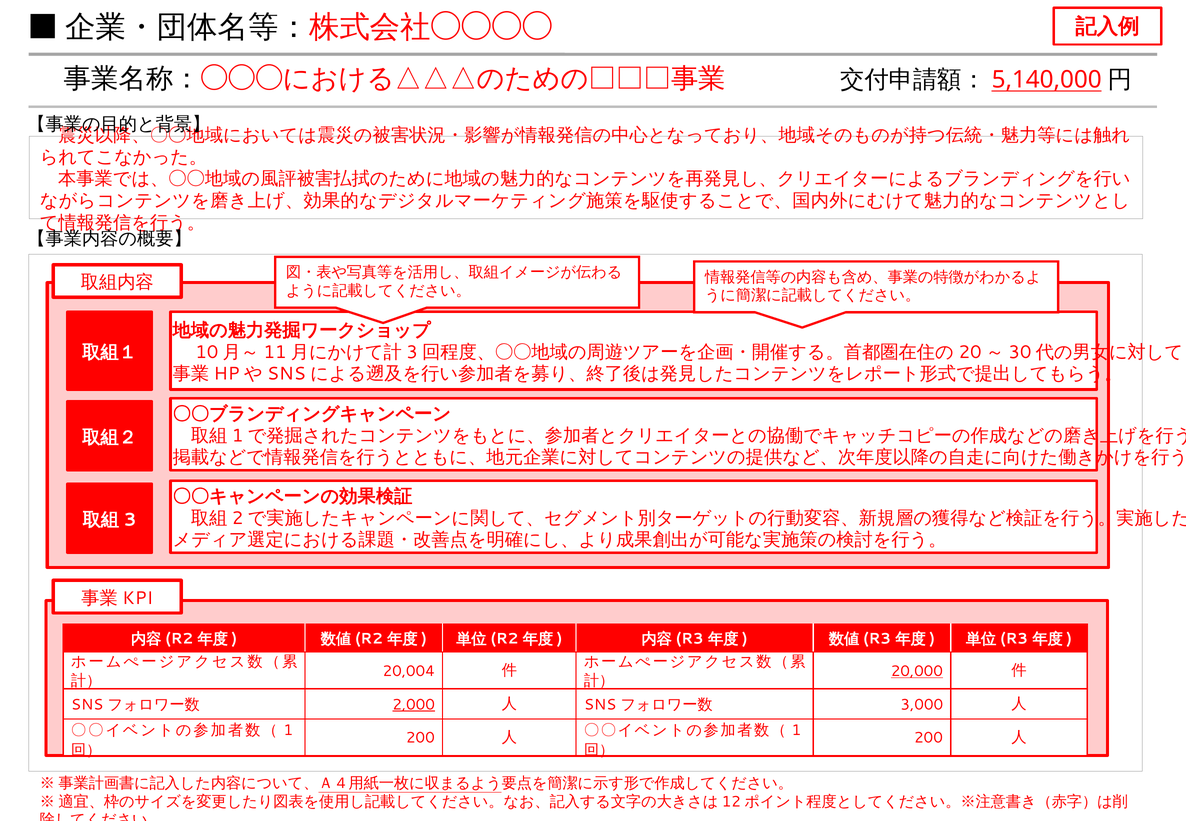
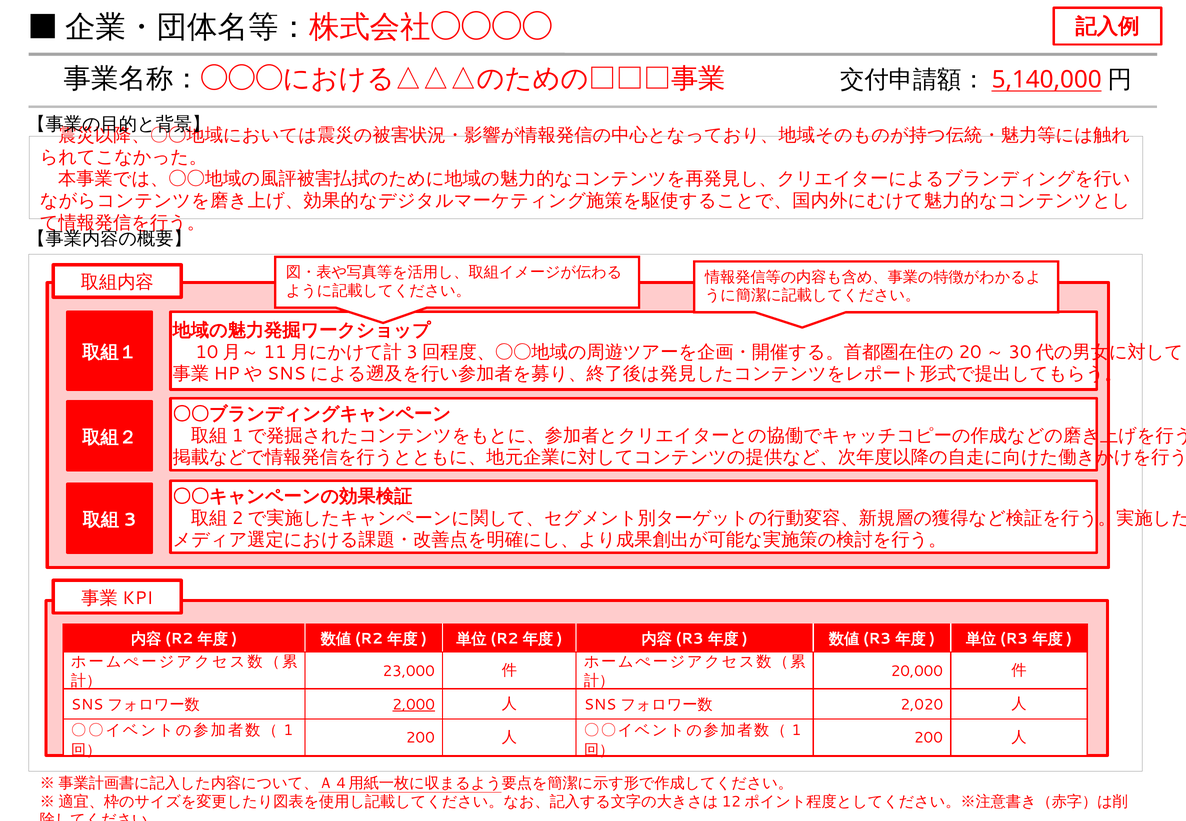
20,004: 20,004 -> 23,000 (409, 671)
20,000 underline: present -> none (917, 671)
3,000: 3,000 -> 2,020 (922, 705)
